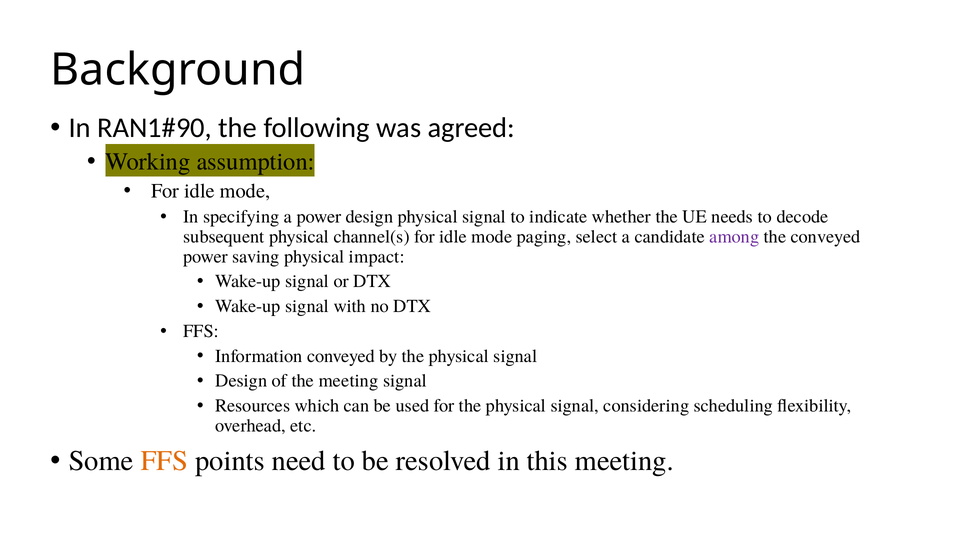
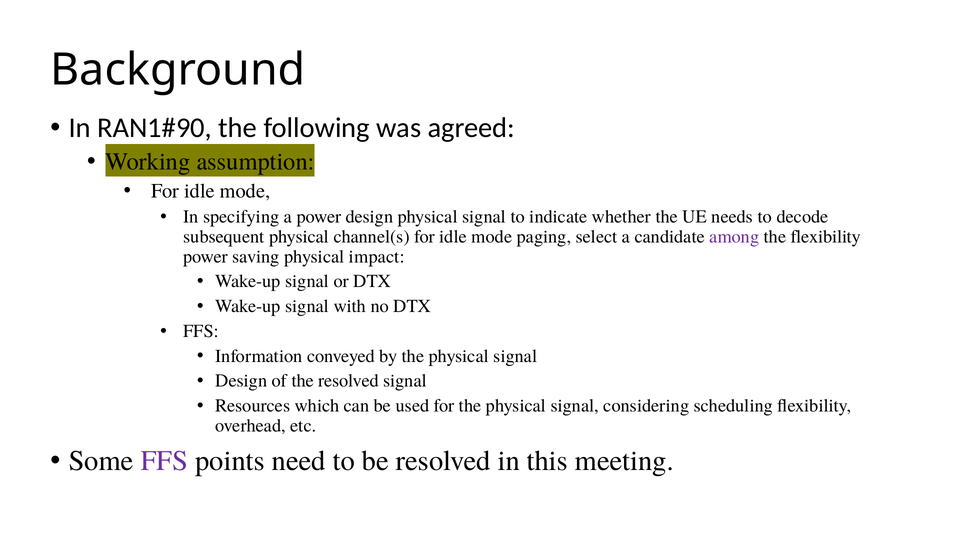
the conveyed: conveyed -> flexibility (826, 237)
the meeting: meeting -> resolved (349, 381)
FFS colour: orange -> purple (164, 461)
